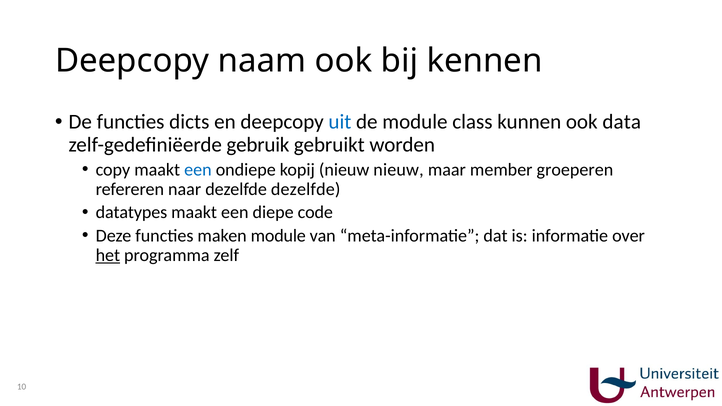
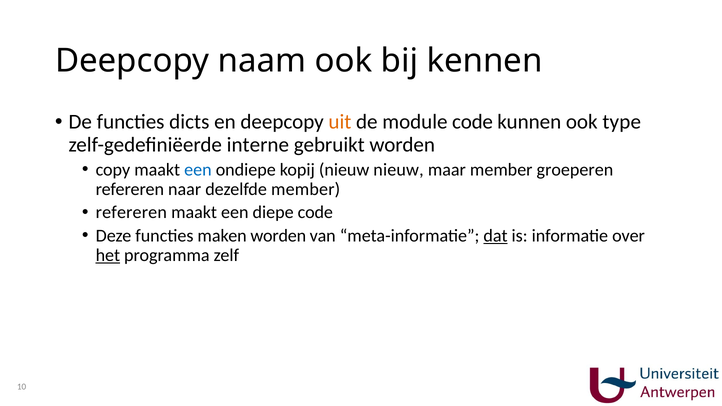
uit colour: blue -> orange (340, 122)
module class: class -> code (473, 122)
data: data -> type (622, 122)
gebruik: gebruik -> interne (258, 145)
dezelfde dezelfde: dezelfde -> member (306, 189)
datatypes: datatypes -> refereren (131, 212)
maken module: module -> worden (278, 236)
dat underline: none -> present (496, 236)
